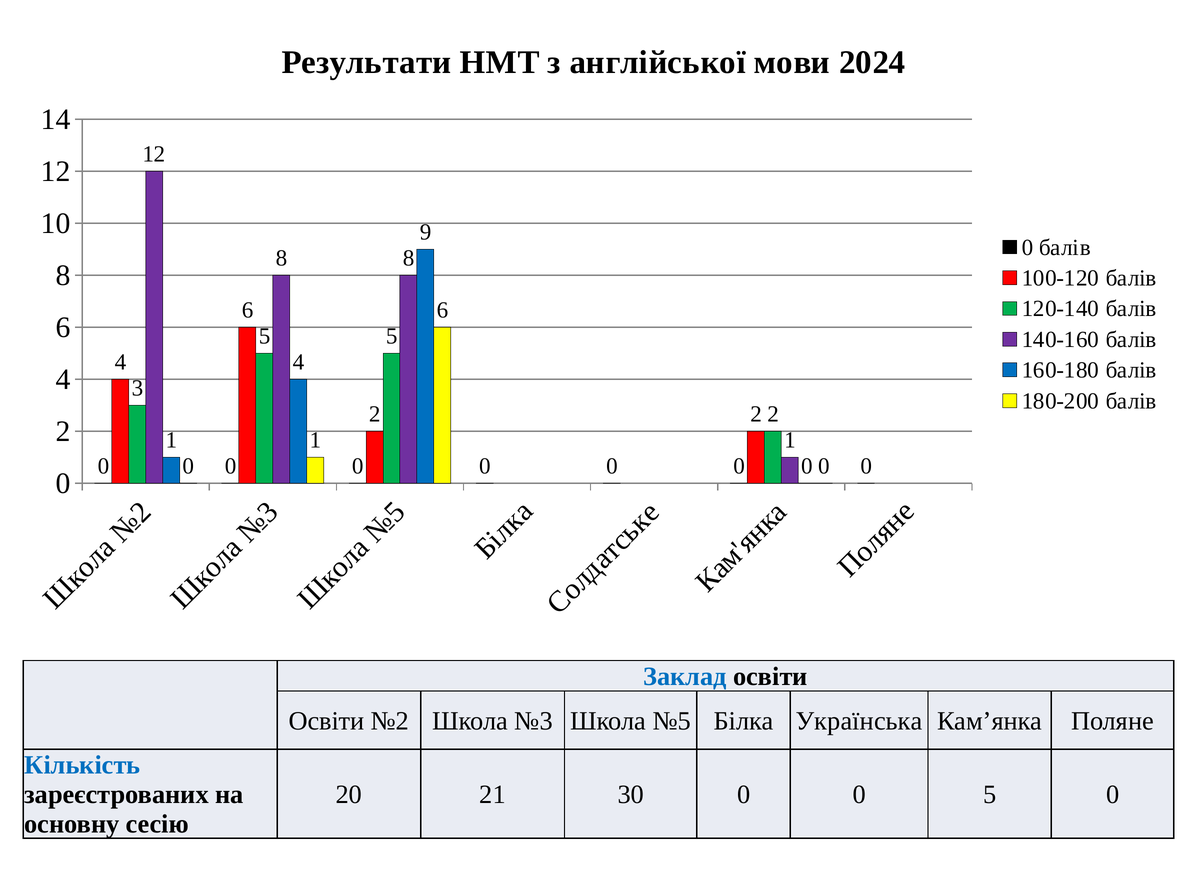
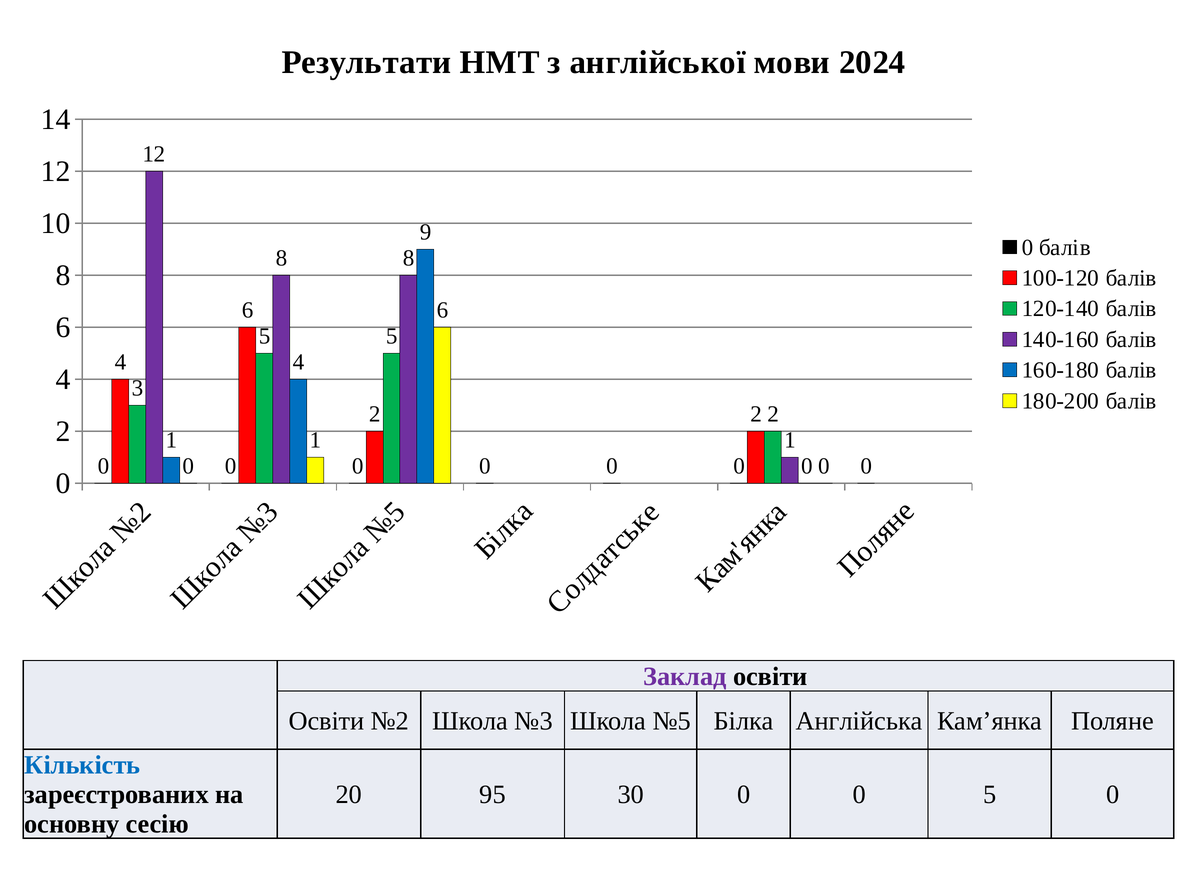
Заклад colour: blue -> purple (685, 676)
Українська: Українська -> Англійська (859, 721)
21: 21 -> 95 (493, 795)
